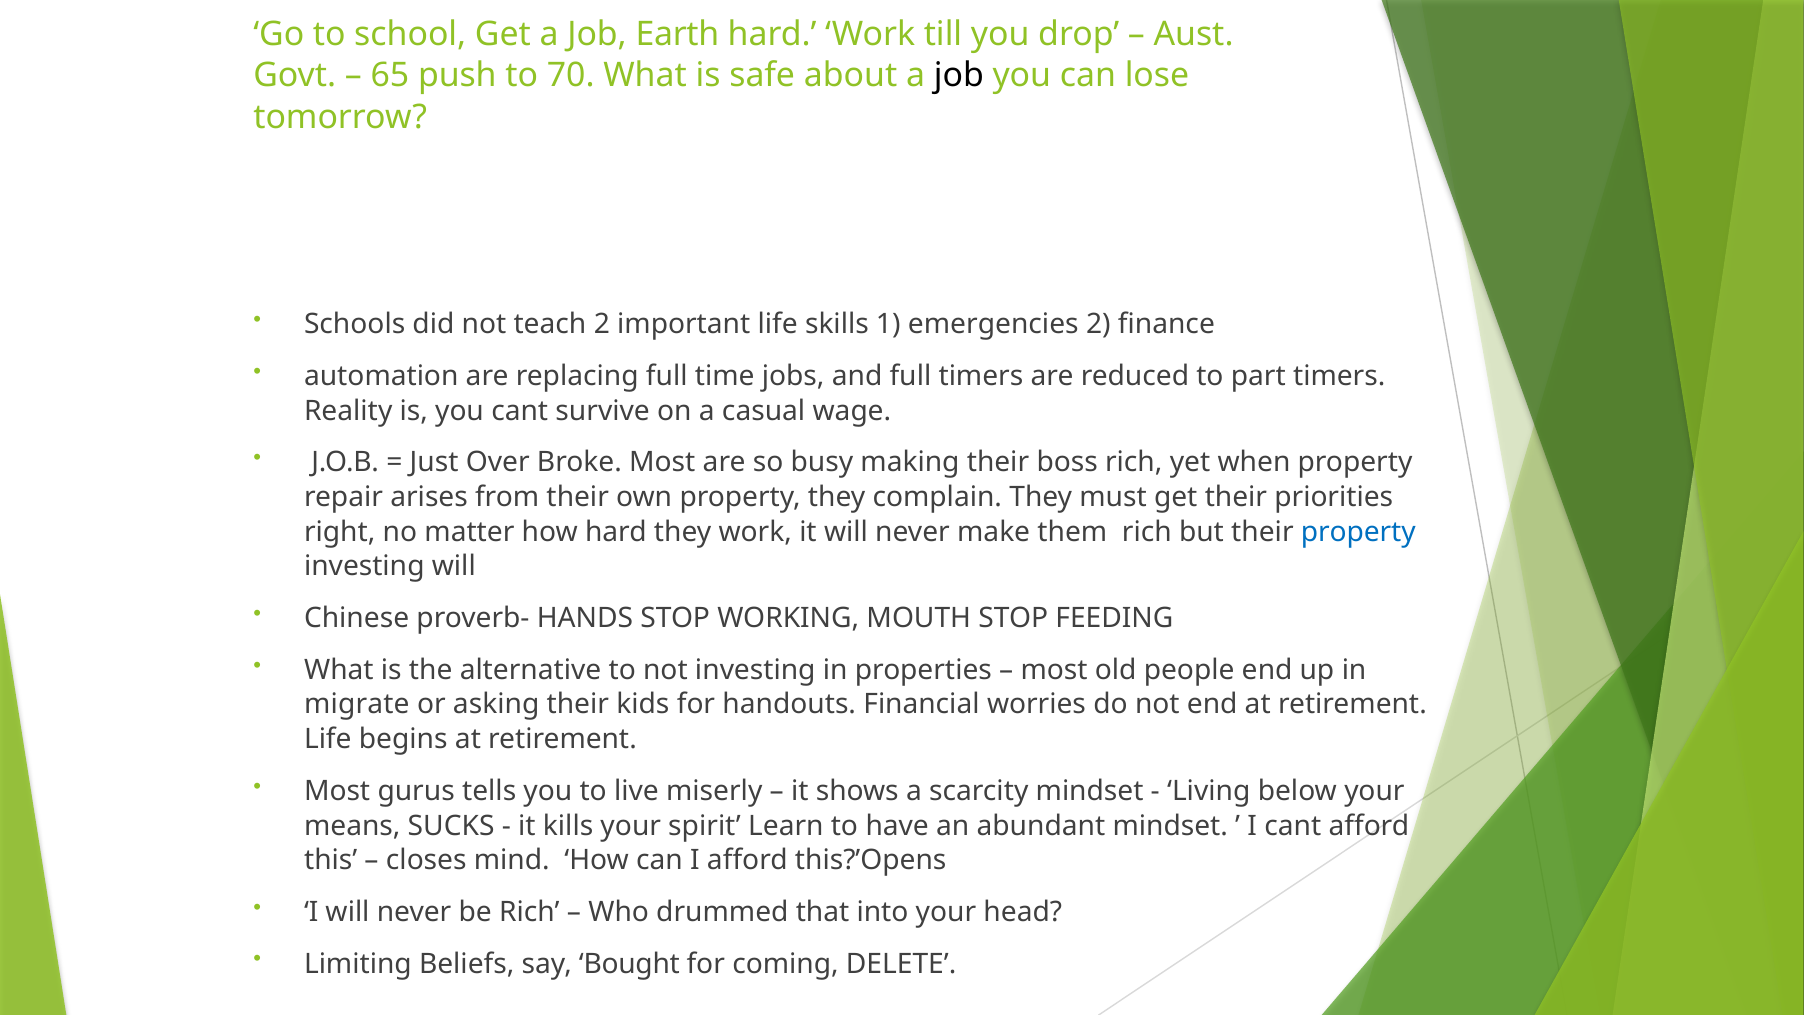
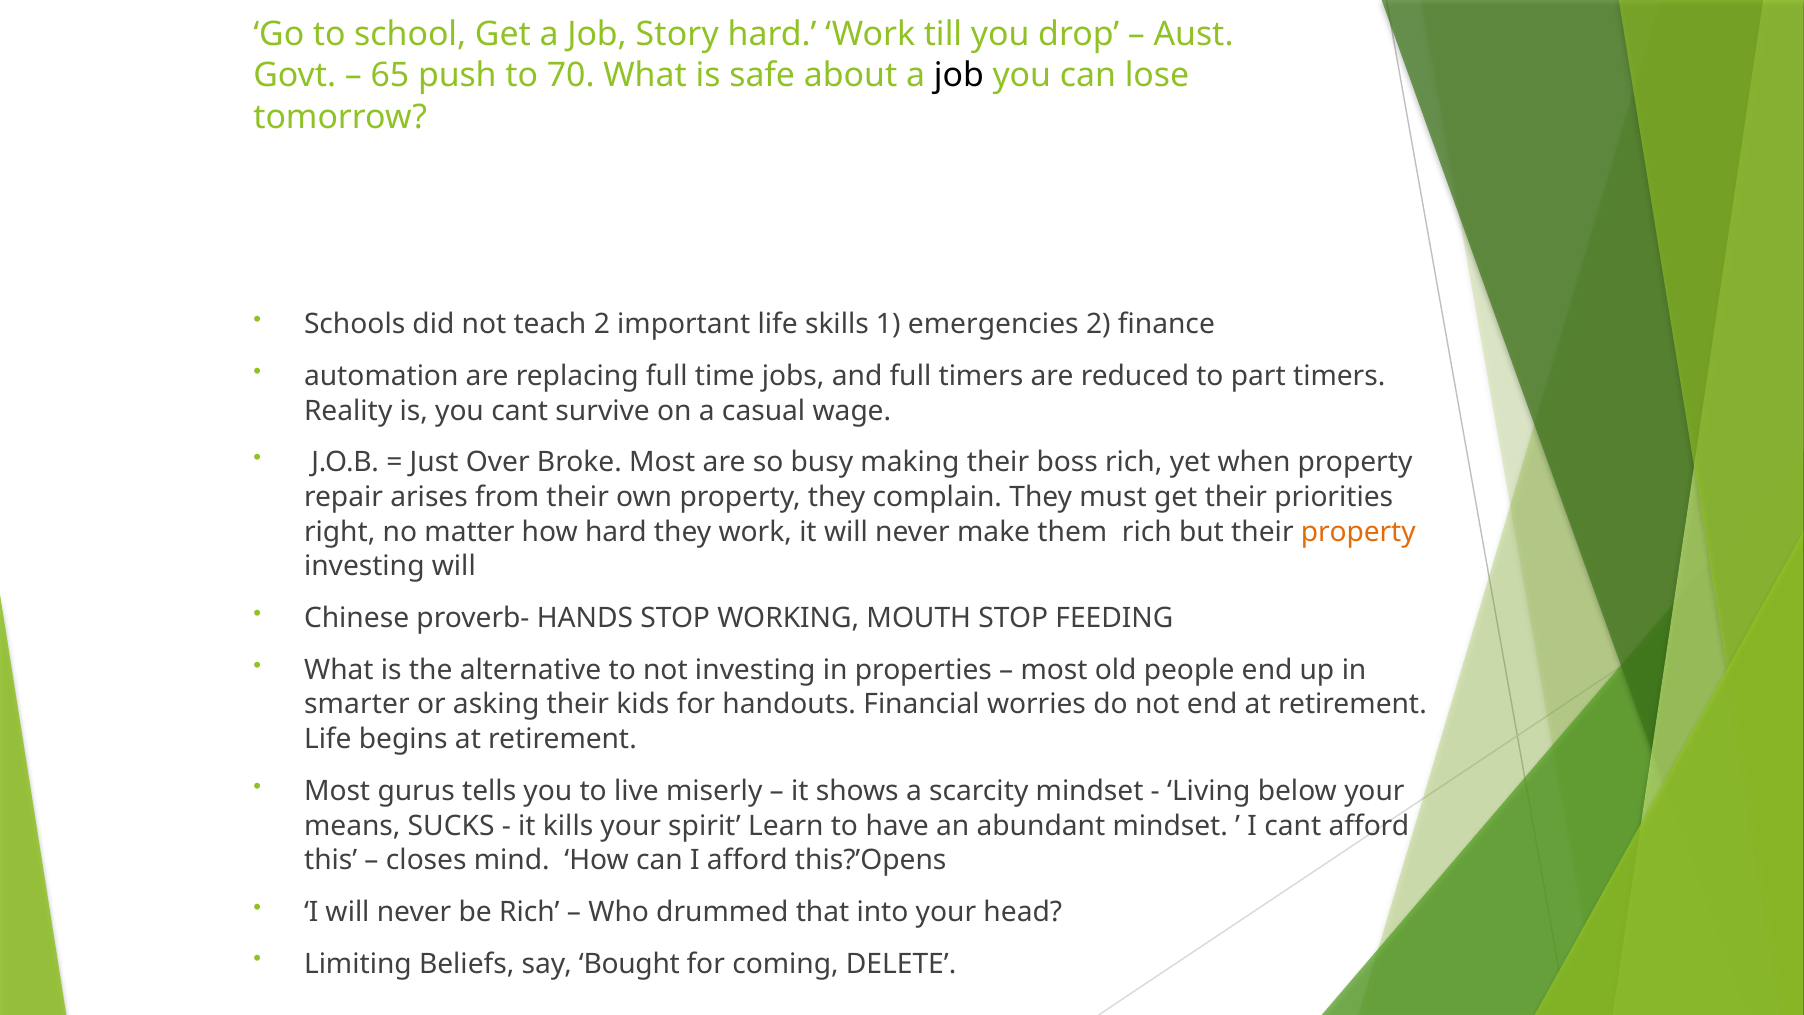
Earth: Earth -> Story (677, 34)
property colour: blue -> orange (1358, 532)
migrate: migrate -> smarter (357, 704)
